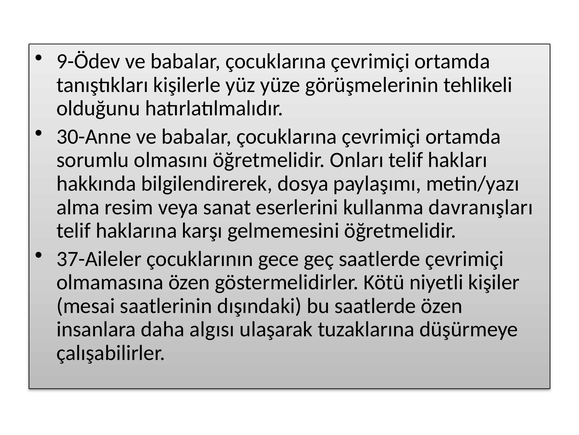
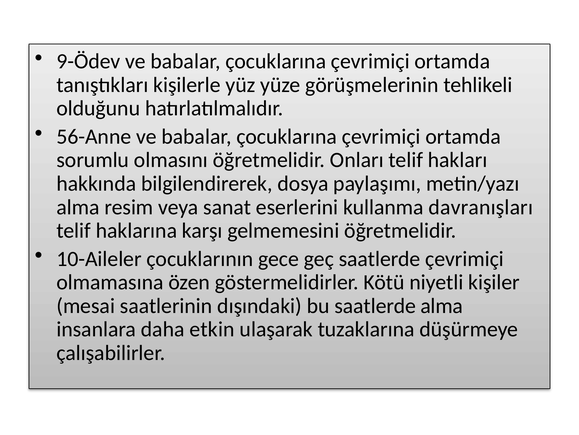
30-Anne: 30-Anne -> 56-Anne (94, 136)
37-Aileler: 37-Aileler -> 10-Aileler (99, 258)
saatlerde özen: özen -> alma (442, 305)
algısı: algısı -> etkin (212, 329)
